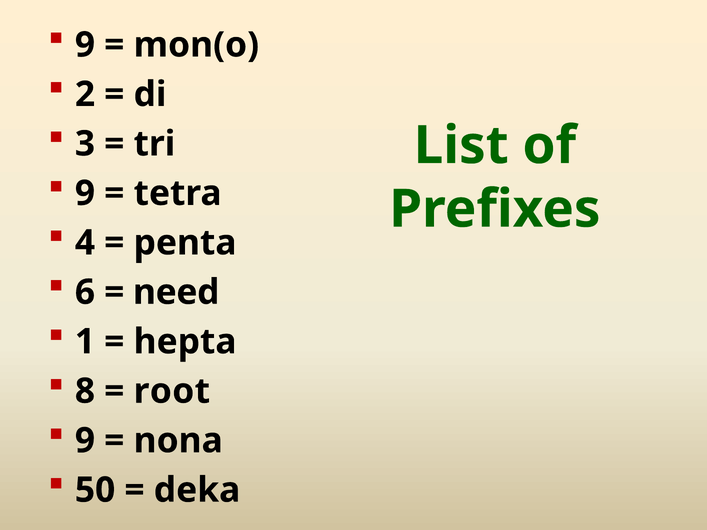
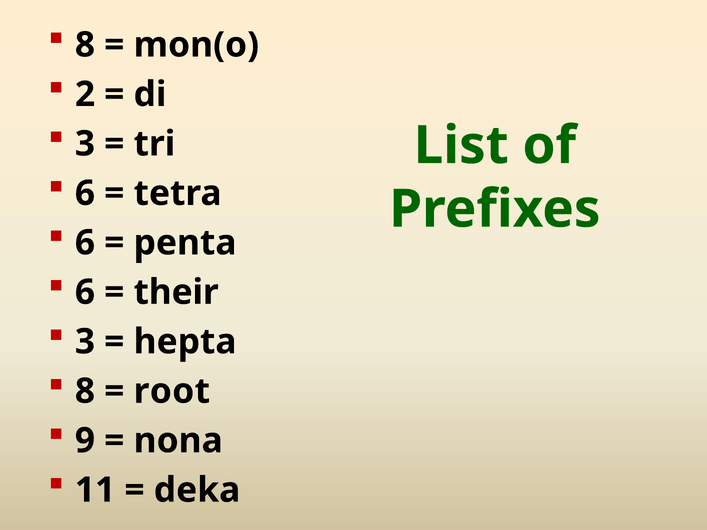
9: 9 -> 8 (85, 45)
9: 9 -> 6 (85, 193)
4: 4 -> 6 (85, 243)
need: need -> their (176, 292)
1: 1 -> 3 (85, 342)
50: 50 -> 11 (95, 490)
